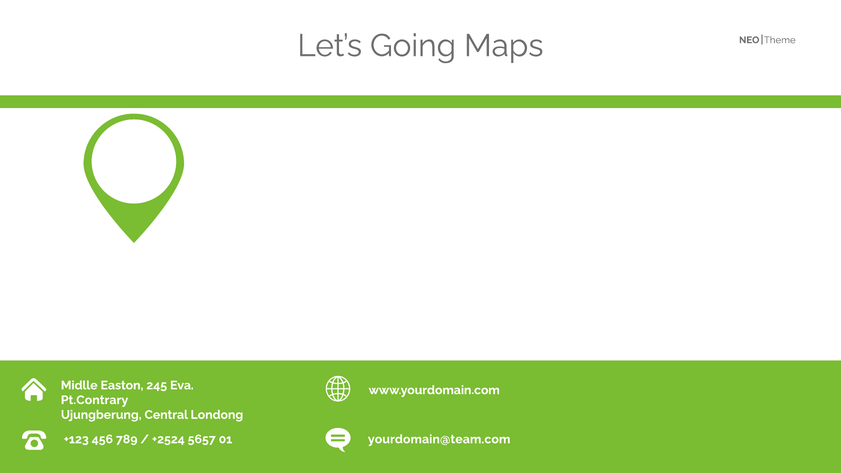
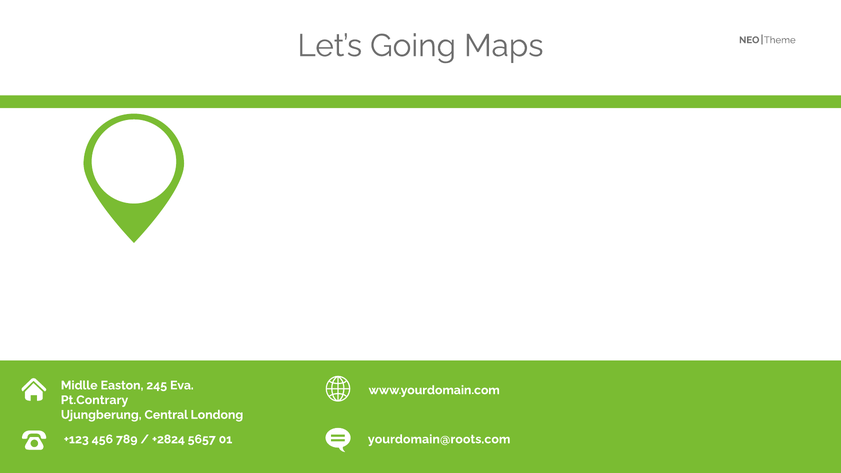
+2524: +2524 -> +2824 (168, 439)
yourdomain@team.com: yourdomain@team.com -> yourdomain@roots.com (439, 439)
